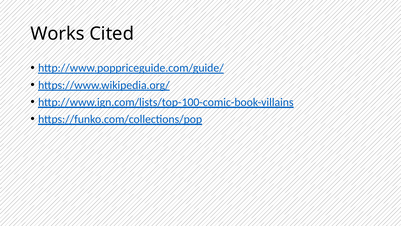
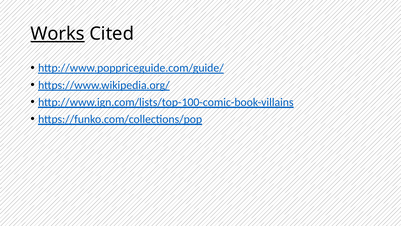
Works underline: none -> present (58, 34)
